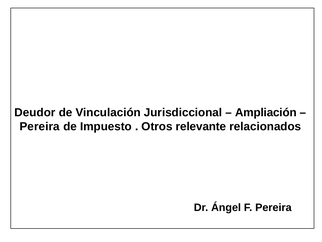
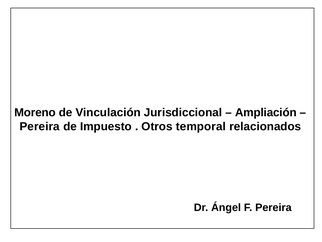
Deudor: Deudor -> Moreno (35, 112)
relevante: relevante -> temporal (201, 126)
